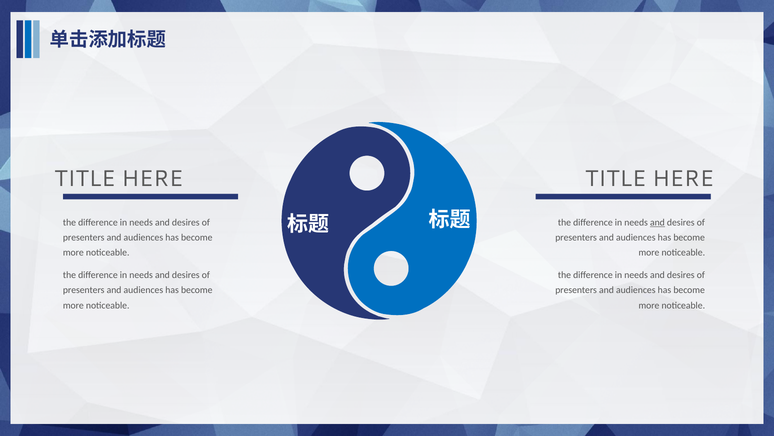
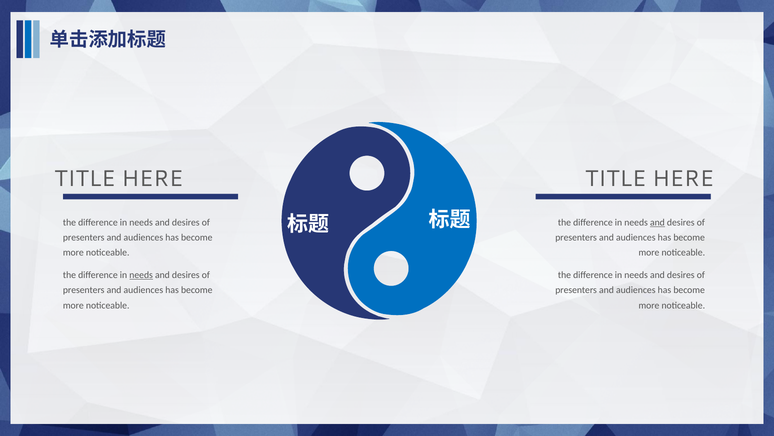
needs underline: none -> present (141, 275)
